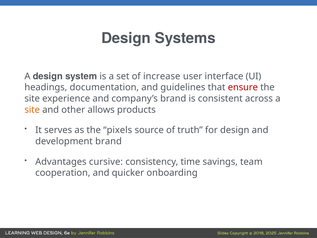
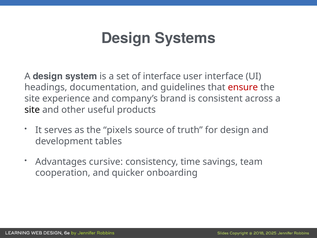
of increase: increase -> interface (162, 76)
site colour: orange -> black (32, 110)
allows: allows -> useful (101, 110)
development brand: brand -> tables (109, 141)
